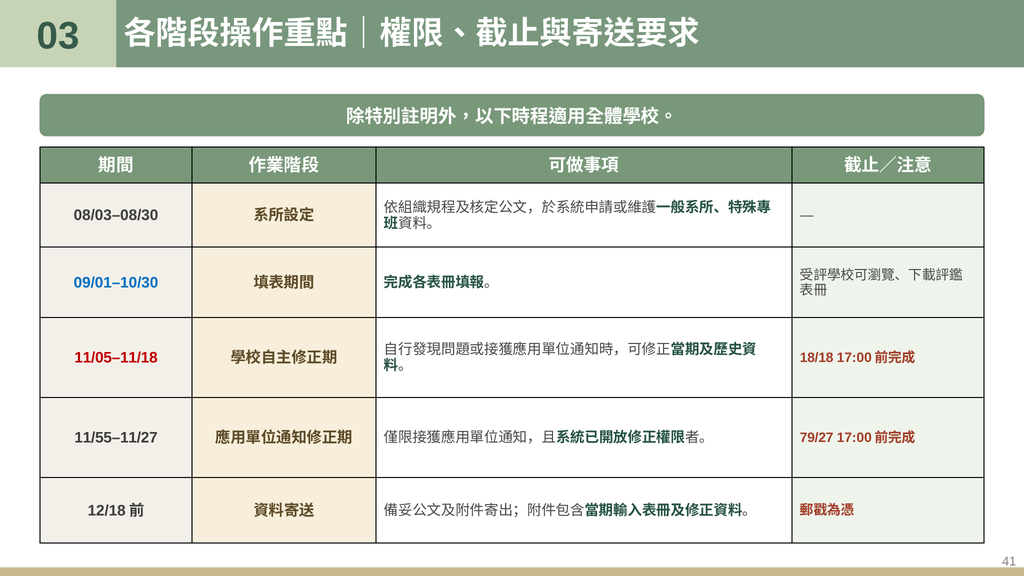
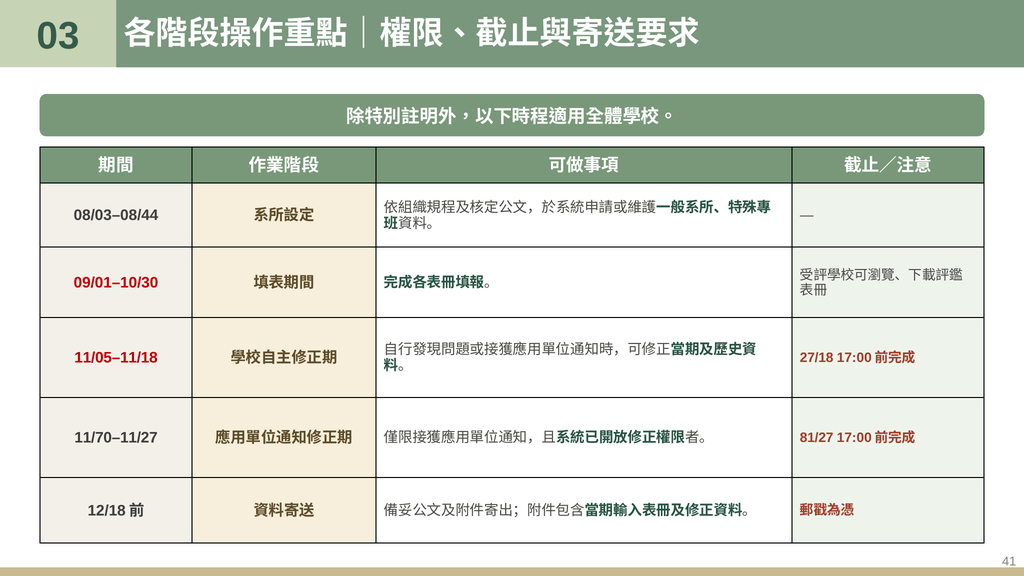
08/03–08/30: 08/03–08/30 -> 08/03–08/44 (116, 215)
09/01–10/30 colour: blue -> red (116, 283)
18/18: 18/18 -> 27/18 (817, 358)
11/55–11/27: 11/55–11/27 -> 11/70–11/27 (116, 438)
79/27: 79/27 -> 81/27 (817, 438)
